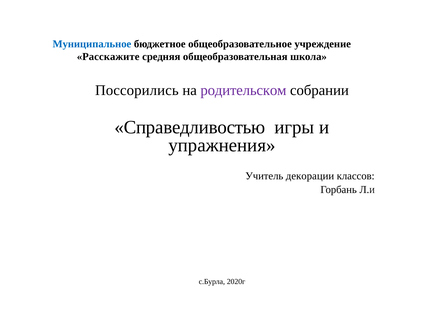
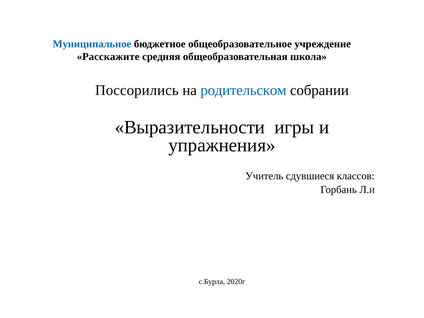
родительском colour: purple -> blue (243, 90)
Справедливостью: Справедливостью -> Выразительности (190, 127)
декорации: декорации -> сдувшиеся (310, 176)
